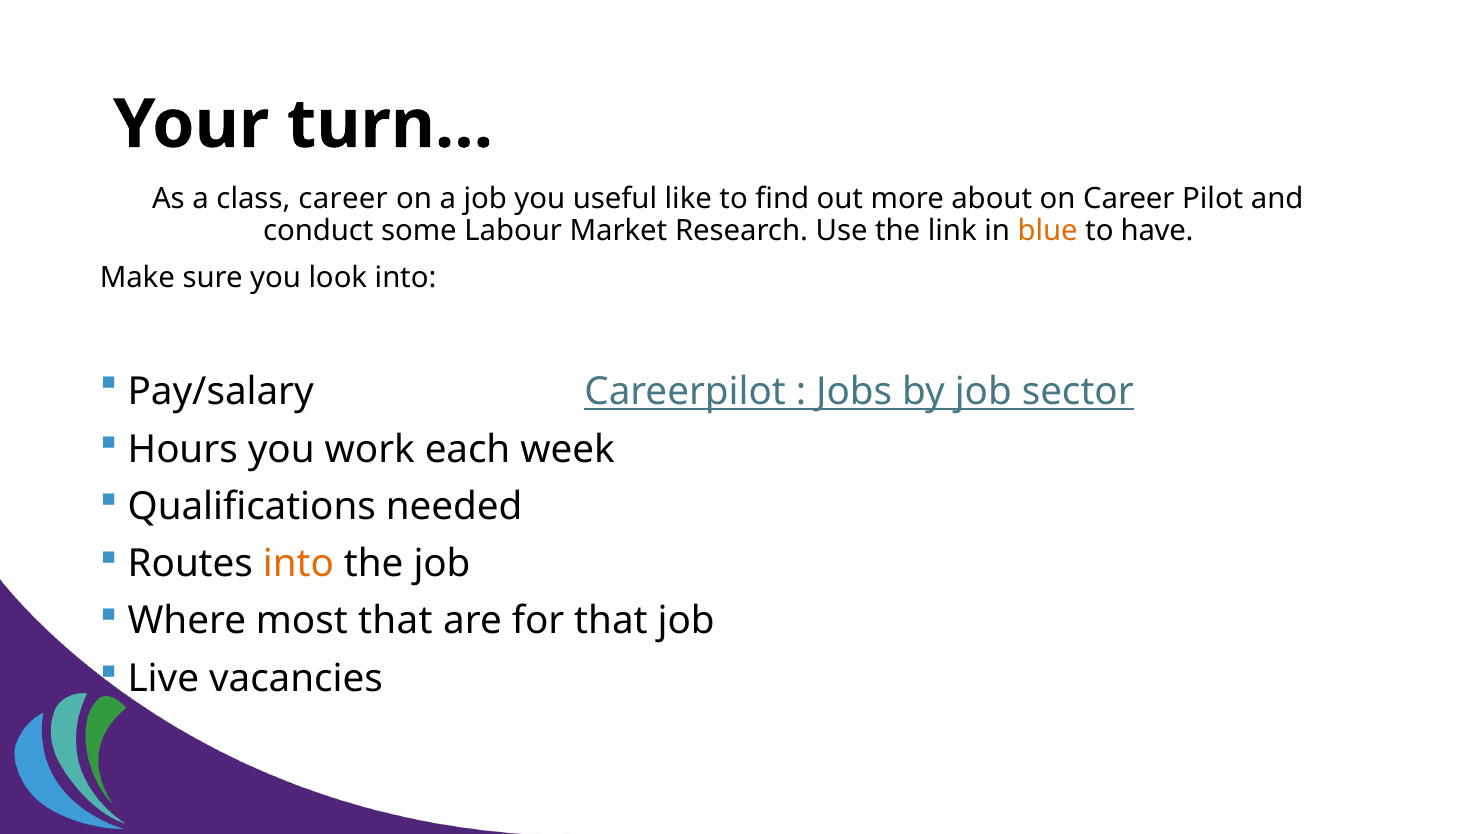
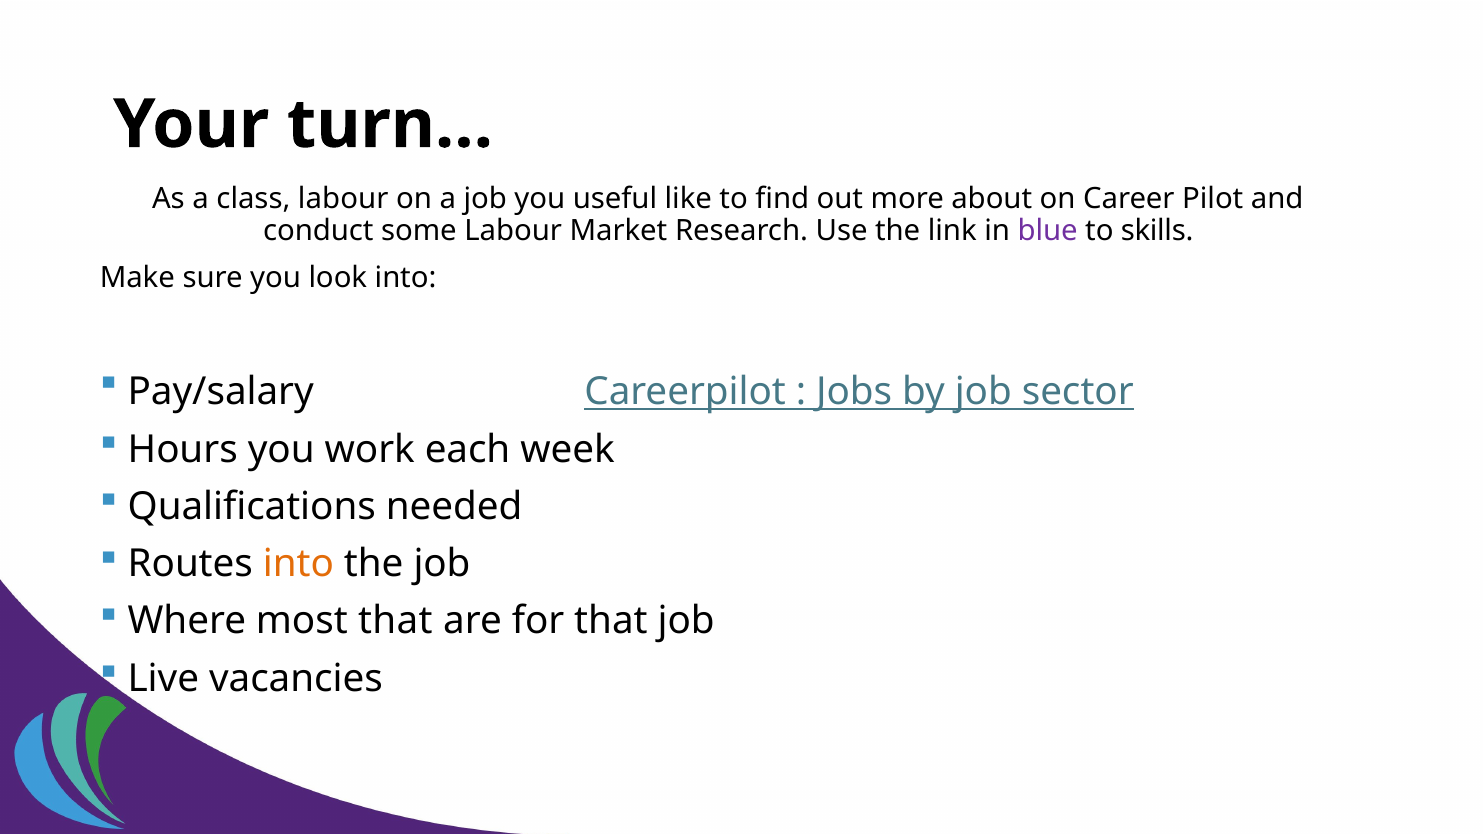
class career: career -> labour (343, 199)
blue colour: orange -> purple (1048, 231)
have: have -> skills (1157, 231)
